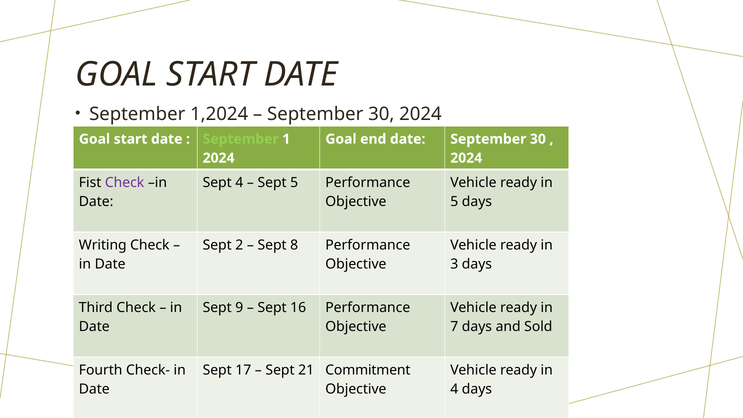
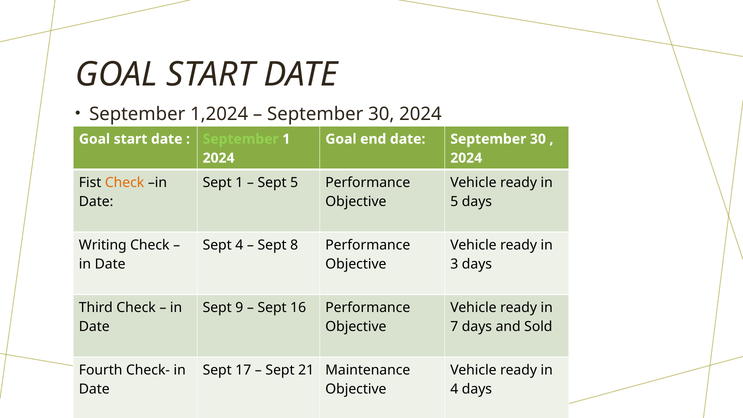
Check colour: purple -> orange (125, 183)
Sept 4: 4 -> 1 (239, 183)
Sept 2: 2 -> 4 (239, 245)
Commitment: Commitment -> Maintenance (368, 370)
